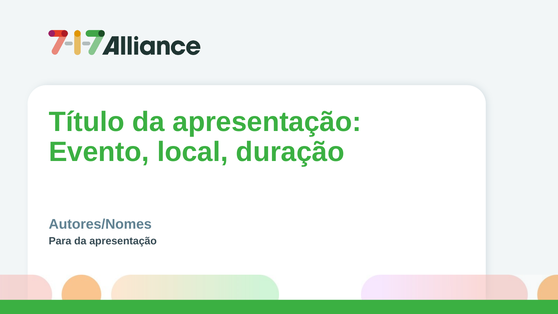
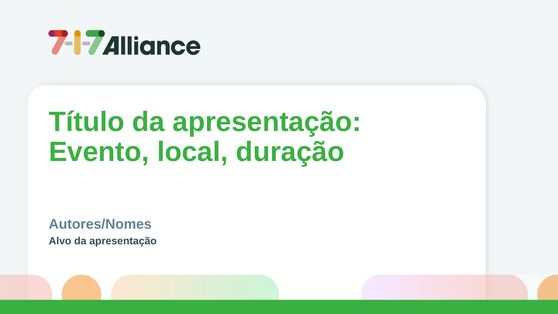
Para: Para -> Alvo (60, 241)
